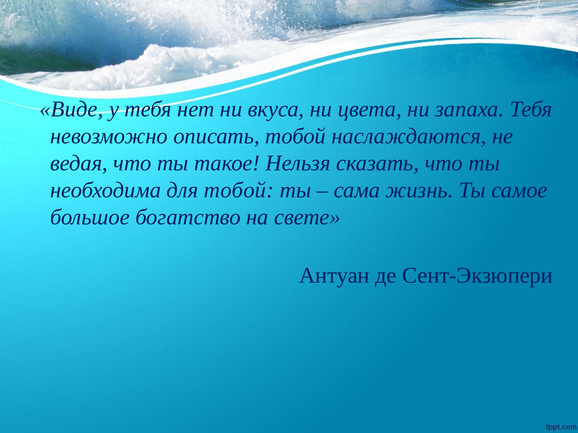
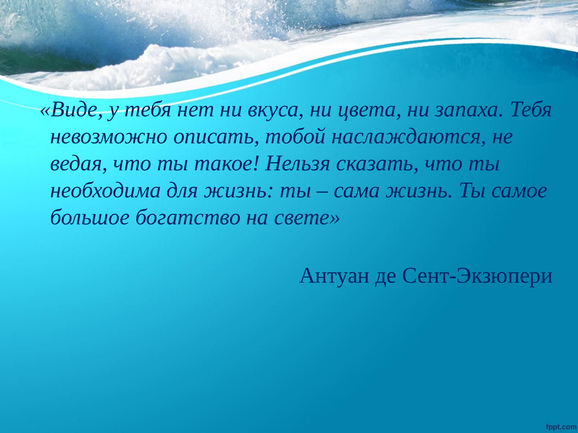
для тобой: тобой -> жизнь (239, 190)
